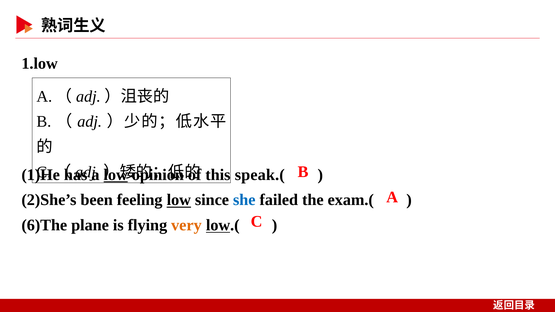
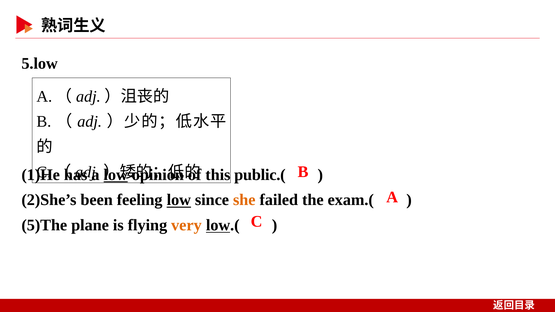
1.low: 1.low -> 5.low (40, 64)
speak.(: speak.( -> public.( (260, 175)
she colour: blue -> orange (244, 200)
6)The: 6)The -> 5)The (44, 225)
